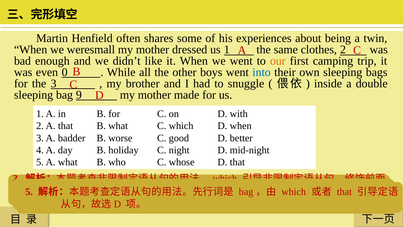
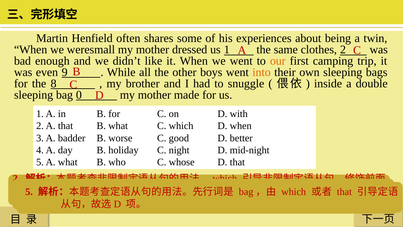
0: 0 -> 9 (65, 72)
into colour: blue -> orange (262, 72)
the 3: 3 -> 8 (54, 83)
9: 9 -> 0 (79, 95)
